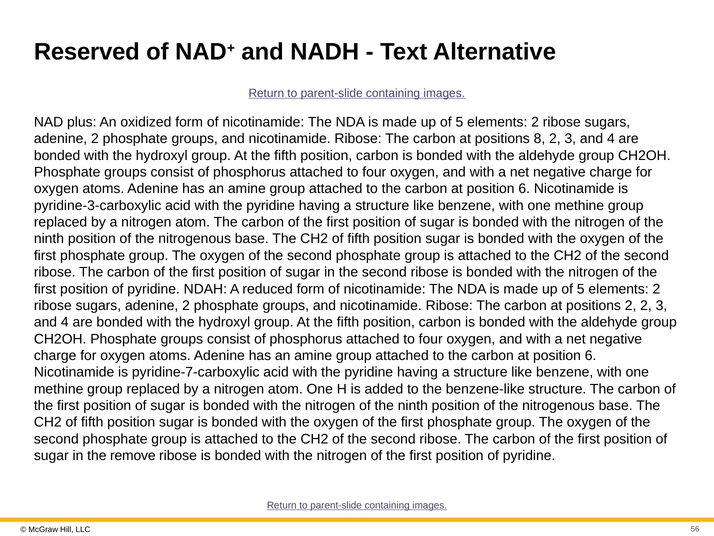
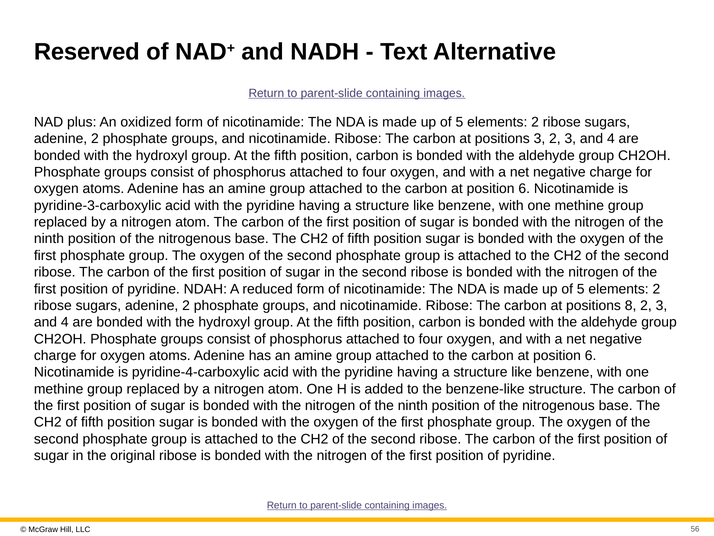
positions 8: 8 -> 3 (539, 139)
positions 2: 2 -> 8 (631, 305)
pyridine-7-carboxylic: pyridine-7-carboxylic -> pyridine-4-carboxylic (196, 372)
remove: remove -> original (133, 455)
